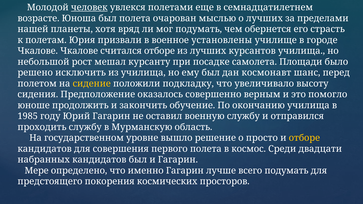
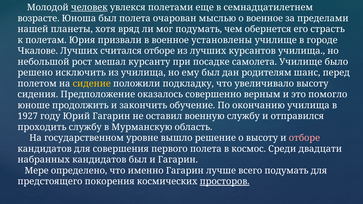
о лучших: лучших -> военное (264, 18)
Чкалове Чкалове: Чкалове -> Лучших (79, 51)
самолета Площади: Площади -> Училище (301, 62)
космонавт: космонавт -> родителям (266, 73)
1985: 1985 -> 1927 (28, 116)
о просто: просто -> высоту (262, 138)
отборе colour: yellow -> pink (304, 138)
просторов underline: none -> present (225, 182)
